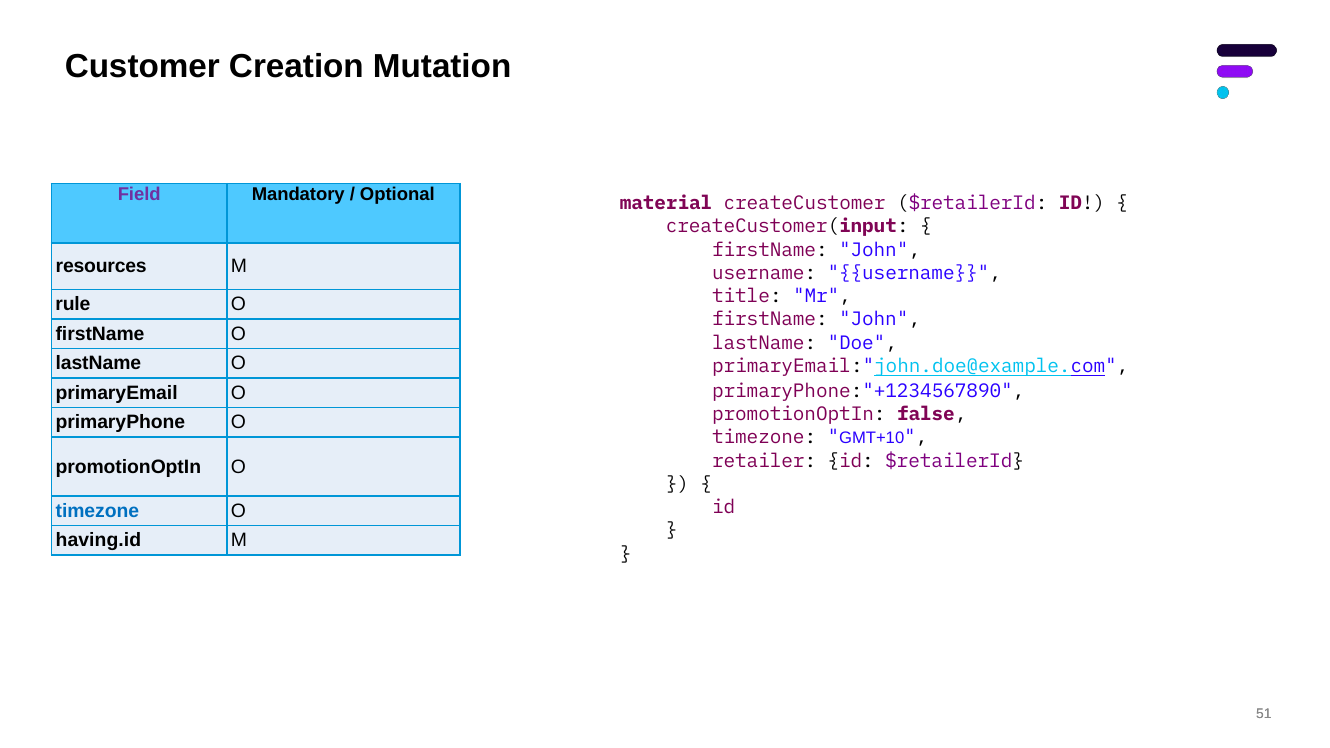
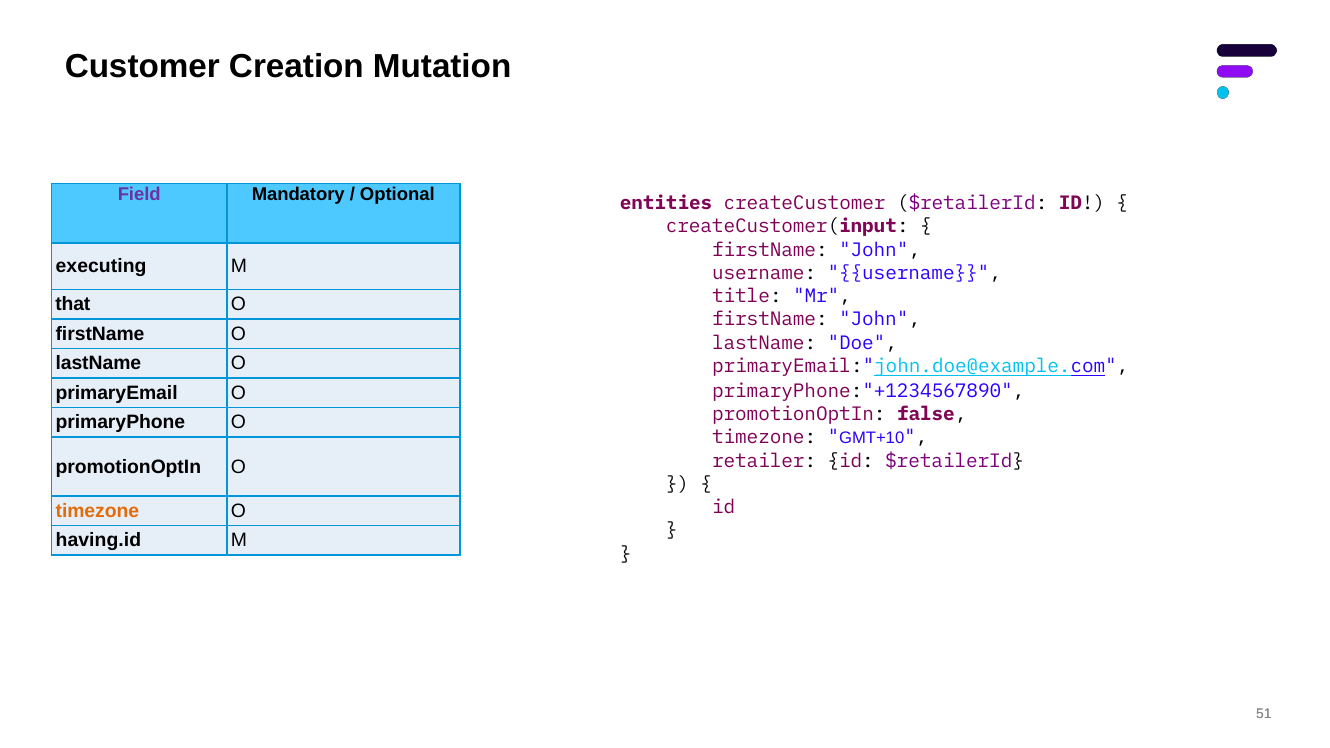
material: material -> entities (666, 203)
resources: resources -> executing (101, 266)
rule: rule -> that (73, 304)
timezone colour: blue -> orange (97, 511)
